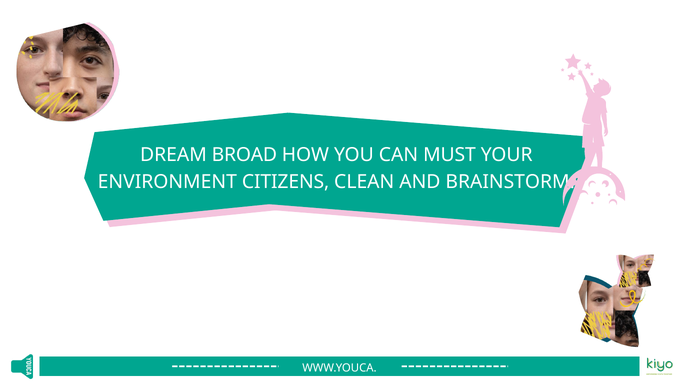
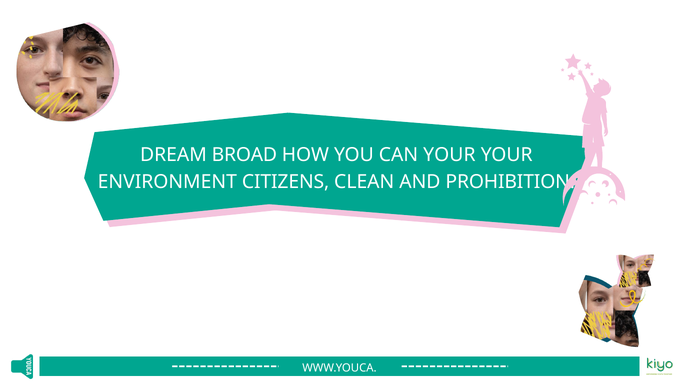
CAN MUST: MUST -> YOUR (449, 155)
BRAINSTORM: BRAINSTORM -> PROHIBITION (510, 182)
